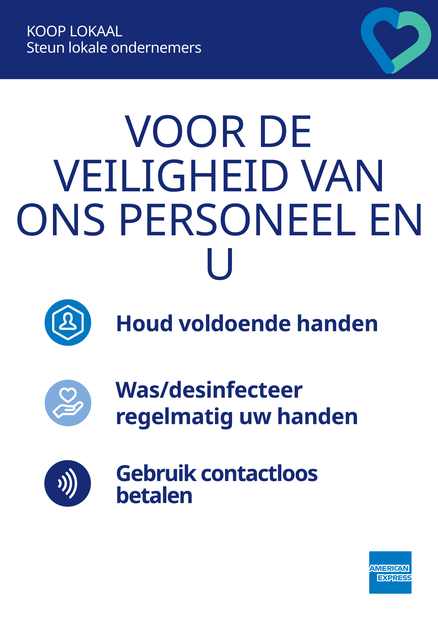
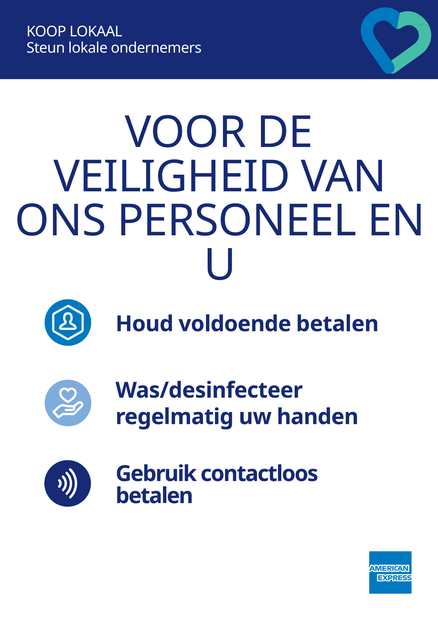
voldoende handen: handen -> betalen (337, 324)
